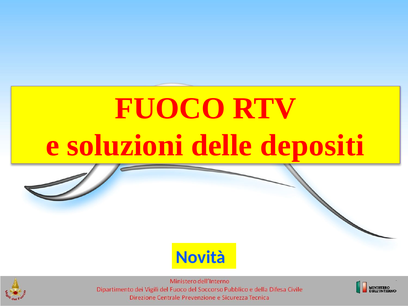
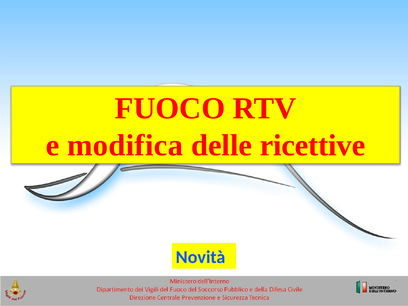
soluzioni: soluzioni -> modifica (125, 145)
depositi: depositi -> ricettive (313, 145)
